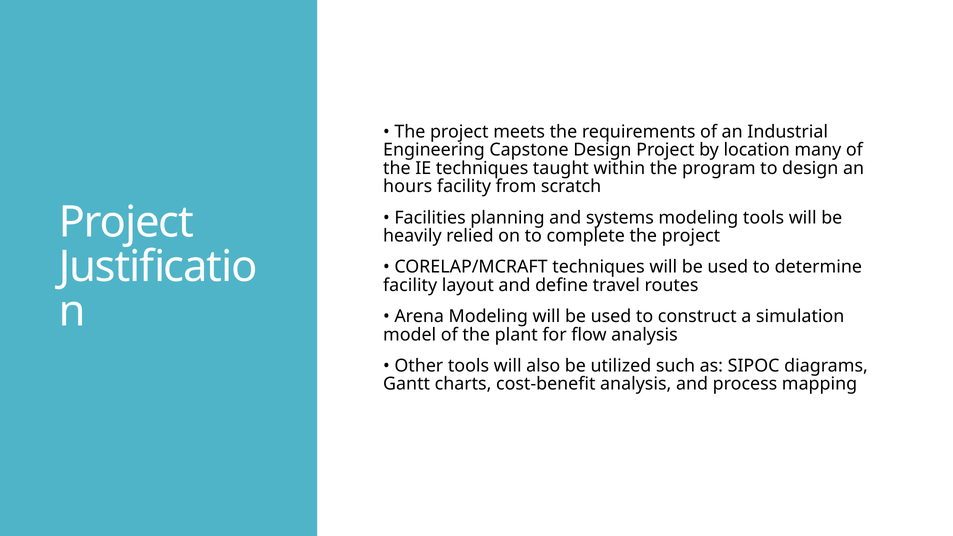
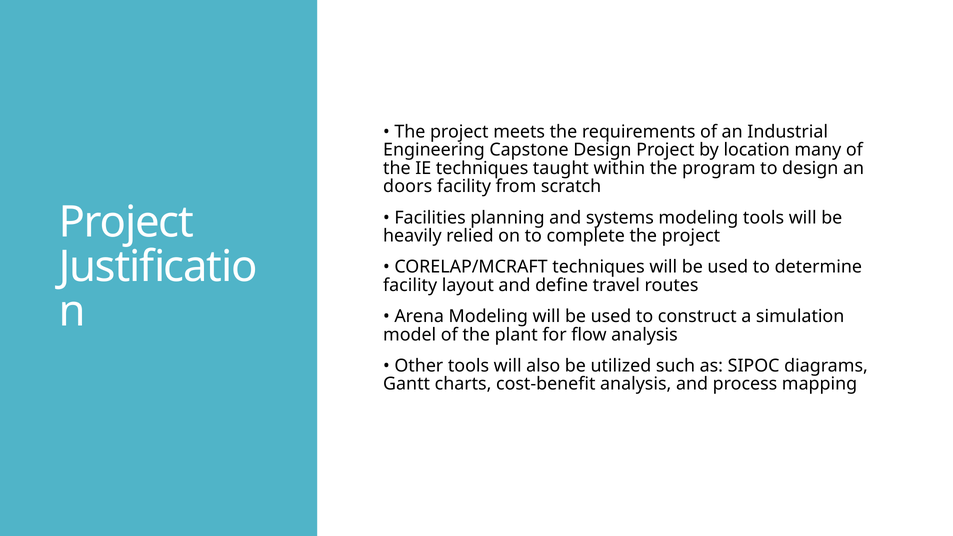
hours: hours -> doors (408, 187)
